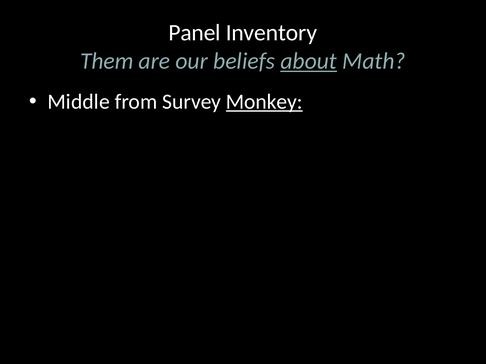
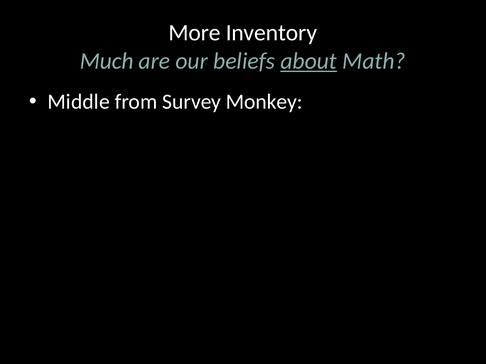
Panel: Panel -> More (195, 33)
Them: Them -> Much (107, 61)
Monkey underline: present -> none (264, 102)
